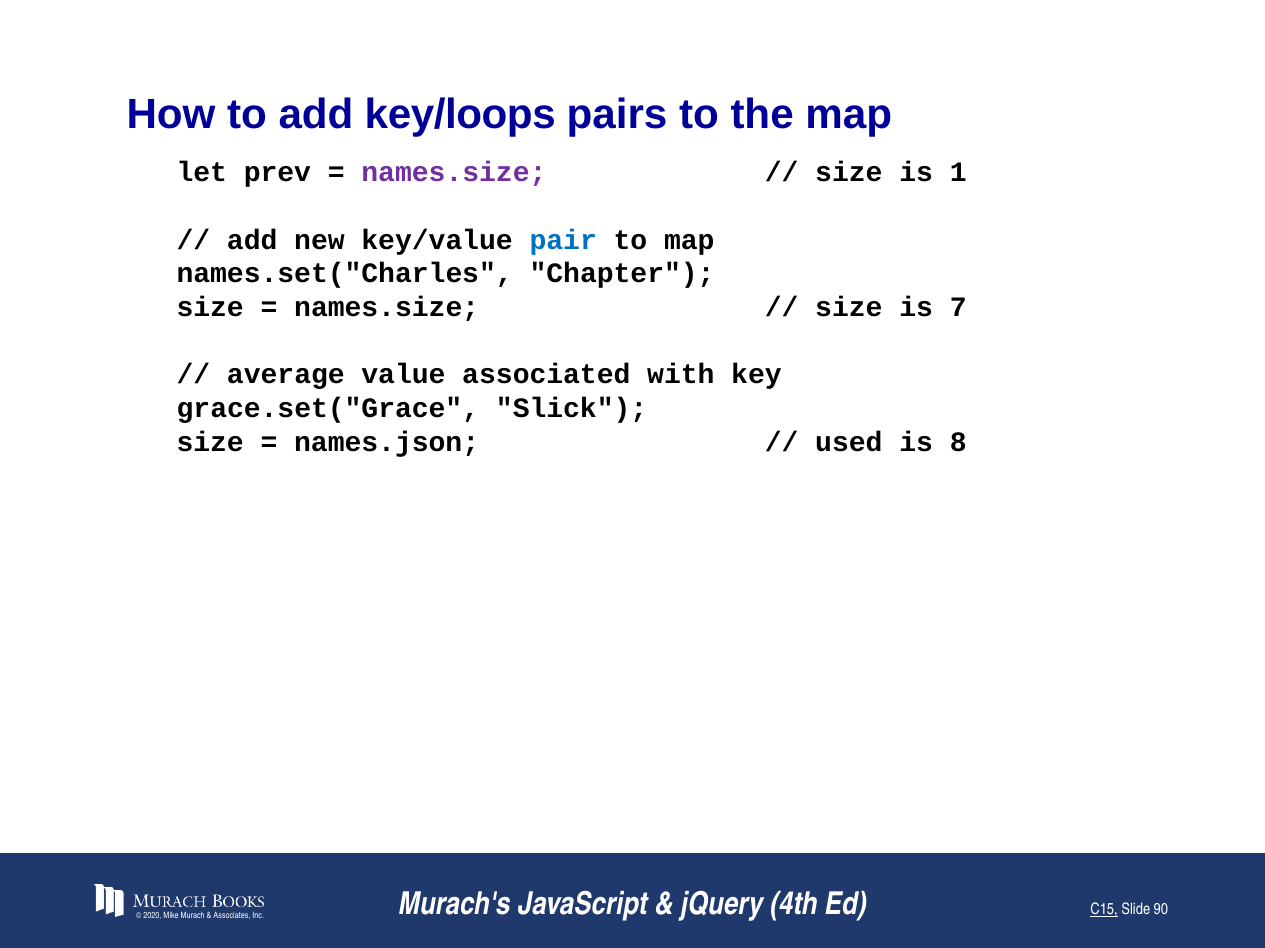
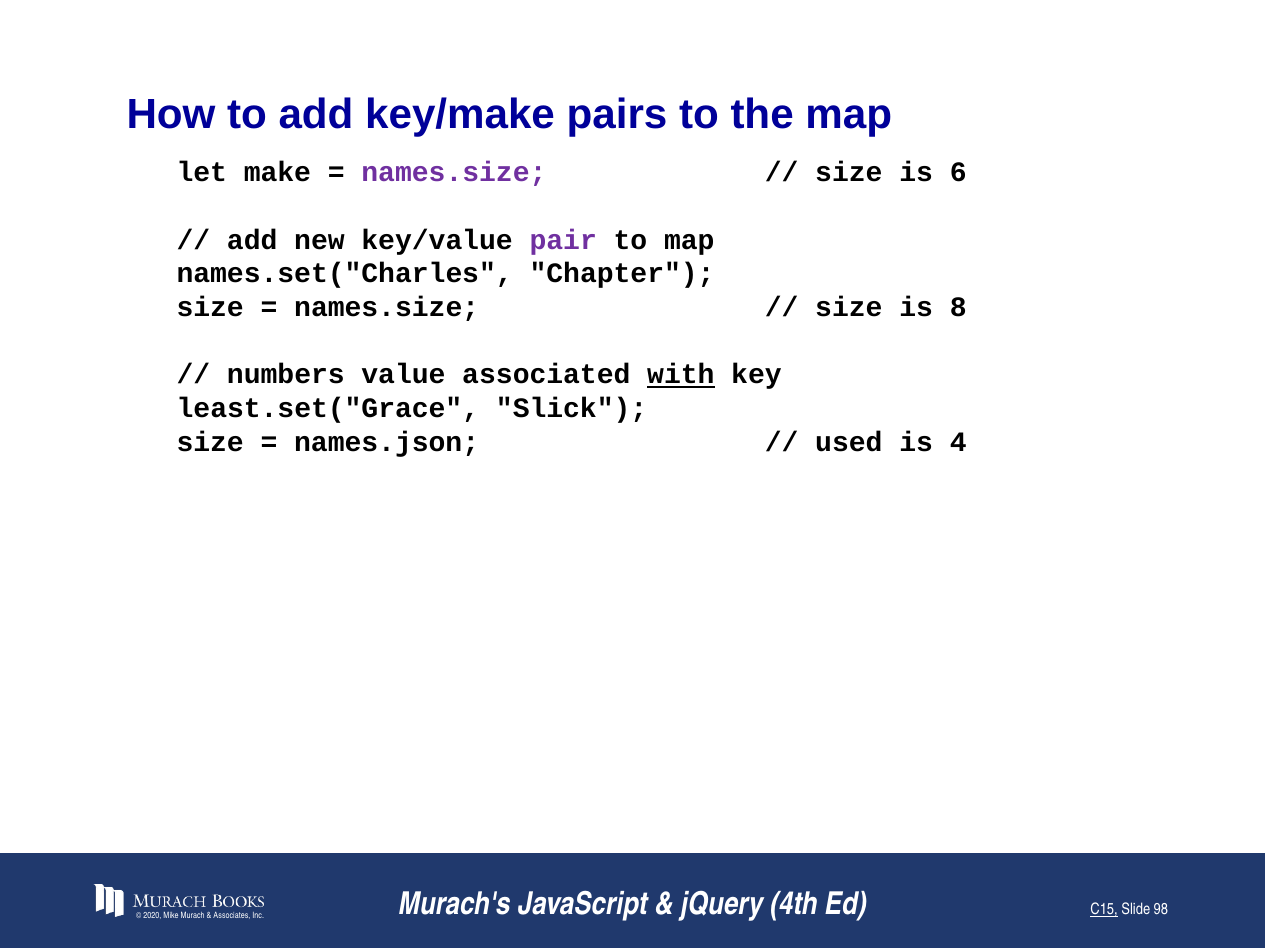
key/loops: key/loops -> key/make (460, 115)
prev: prev -> make (277, 173)
1: 1 -> 6 (958, 173)
pair colour: blue -> purple (563, 240)
7: 7 -> 8 (958, 308)
average: average -> numbers (286, 375)
with underline: none -> present (681, 375)
grace.set("Grace: grace.set("Grace -> least.set("Grace (328, 409)
8: 8 -> 4 (958, 442)
90: 90 -> 98 (1161, 910)
